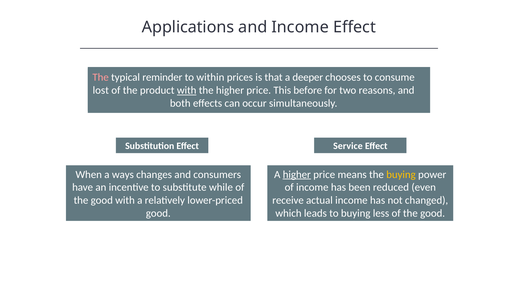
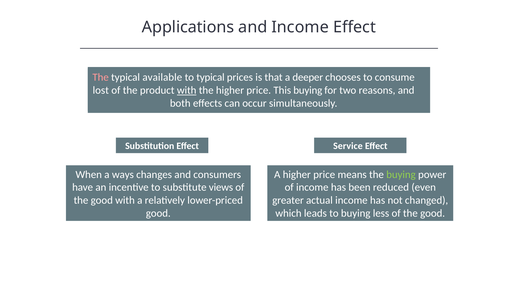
reminder: reminder -> available (162, 77)
to within: within -> typical (210, 77)
This before: before -> buying (308, 90)
higher underline: present -> none (297, 175)
buying colour: yellow -> light green (401, 175)
while: while -> views (221, 188)
receive: receive -> greater (288, 201)
